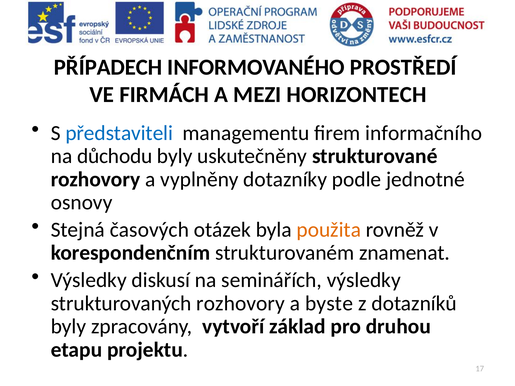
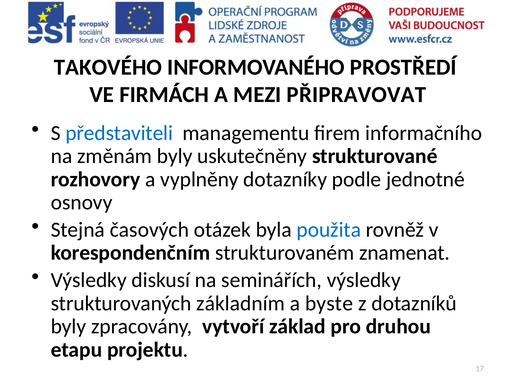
PŘÍPADECH: PŘÍPADECH -> TAKOVÉHO (108, 67)
HORIZONTECH: HORIZONTECH -> PŘIPRAVOVAT (356, 95)
důchodu: důchodu -> změnám (115, 156)
použita colour: orange -> blue (329, 230)
strukturovaných rozhovory: rozhovory -> základním (241, 303)
